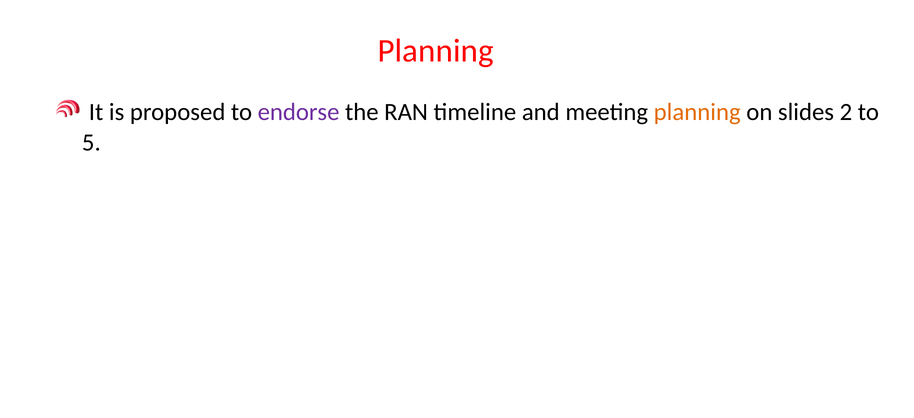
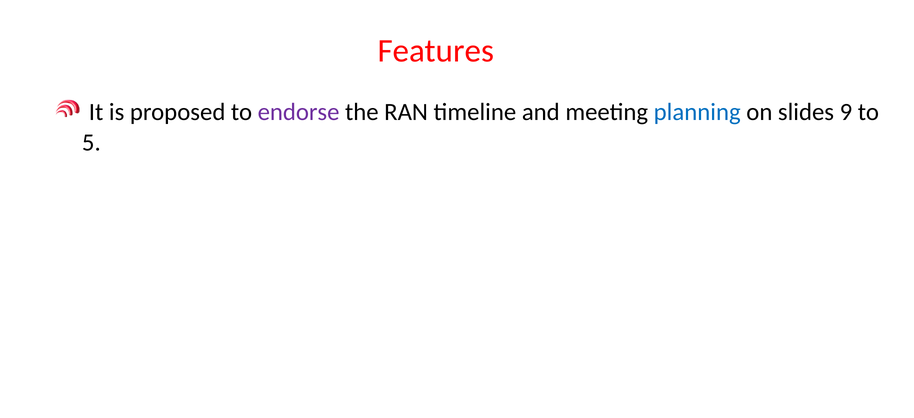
Planning: Planning -> Features (436, 51)
planning colour: orange -> blue (697, 112)
2: 2 -> 9 (846, 112)
